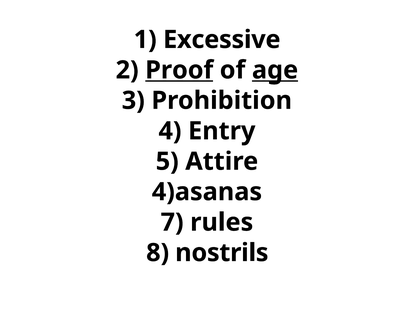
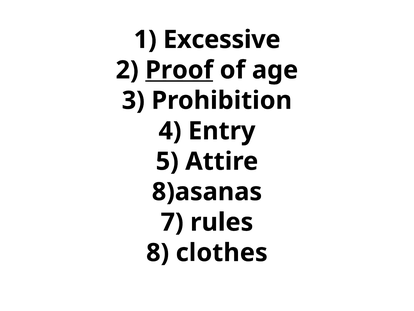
age underline: present -> none (275, 70)
4)asanas: 4)asanas -> 8)asanas (207, 192)
nostrils: nostrils -> clothes (222, 252)
